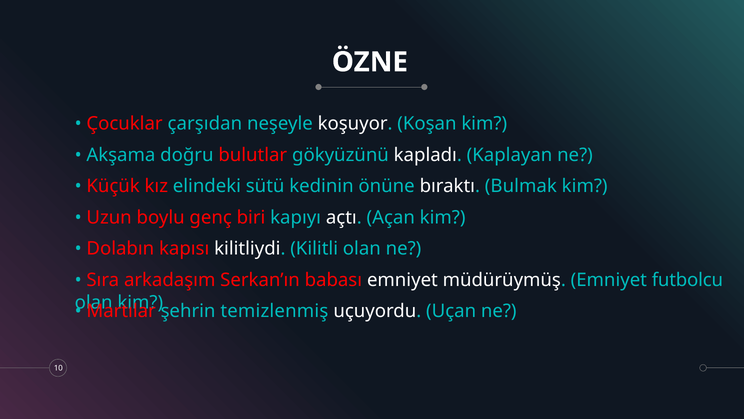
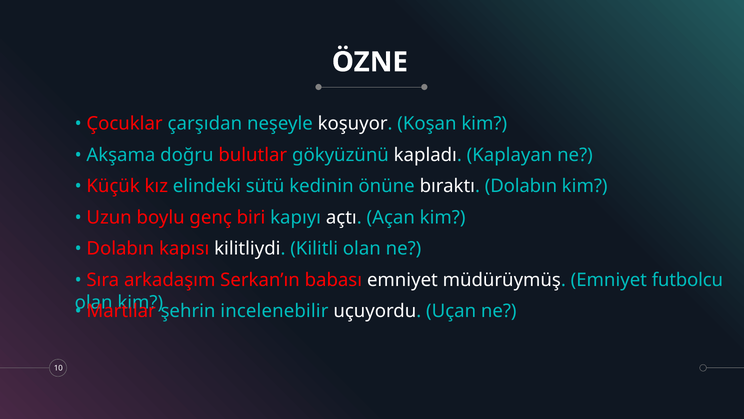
bıraktı Bulmak: Bulmak -> Dolabın (521, 186)
temizlenmiş: temizlenmiş -> incelenebilir (274, 311)
